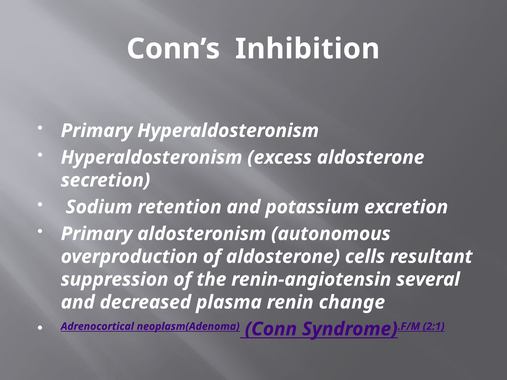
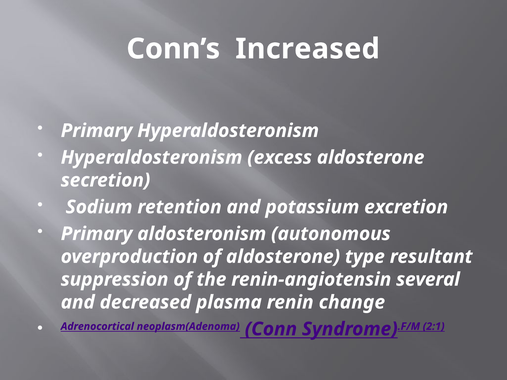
Inhibition: Inhibition -> Increased (308, 49)
cells: cells -> type (365, 257)
